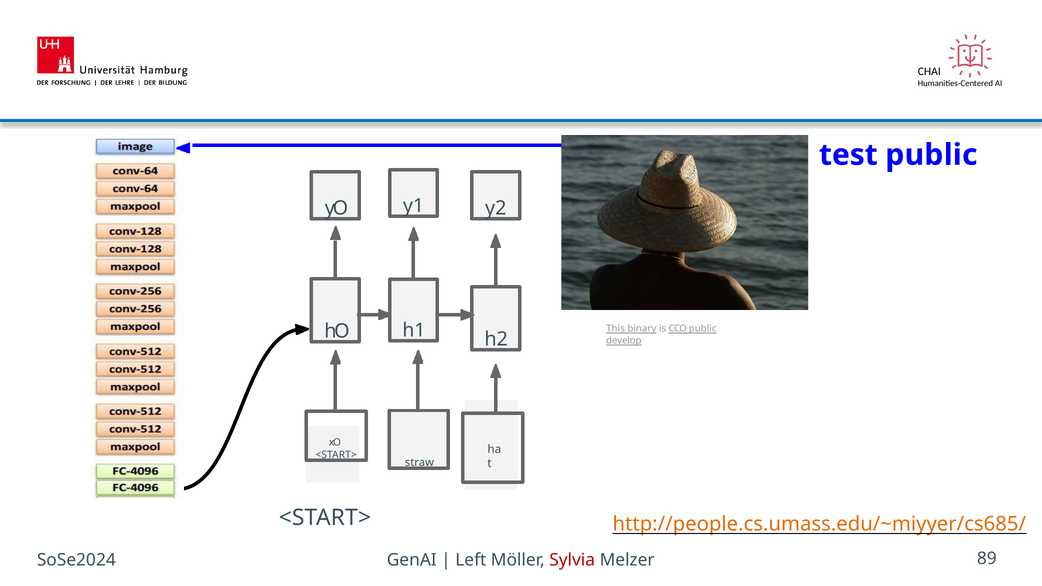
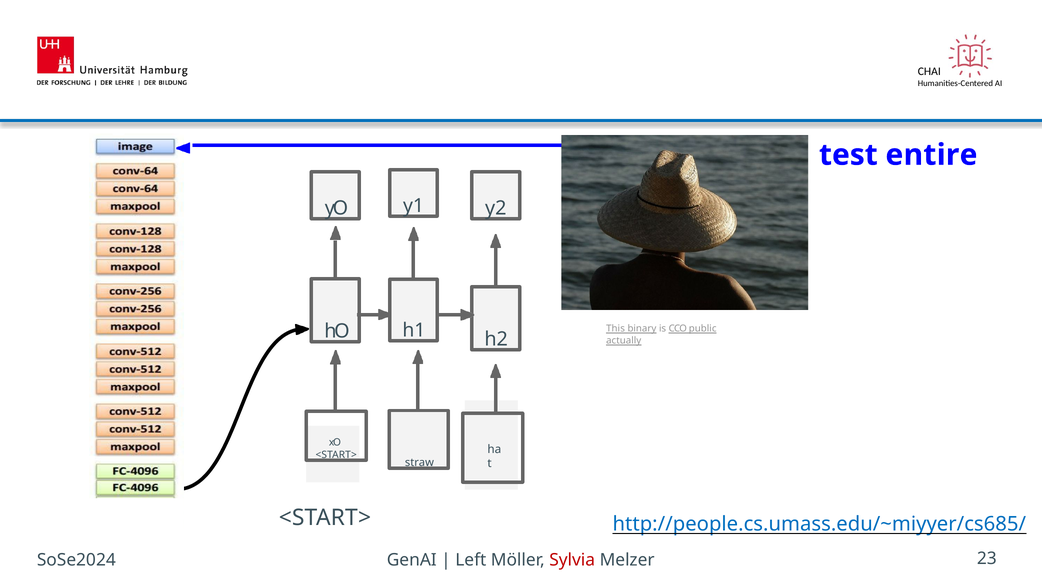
test public: public -> entire (931, 155)
develop: develop -> actually (624, 340)
http://people.cs.umass.edu/~miyyer/cs685/ colour: orange -> blue (819, 524)
89: 89 -> 23 (987, 559)
